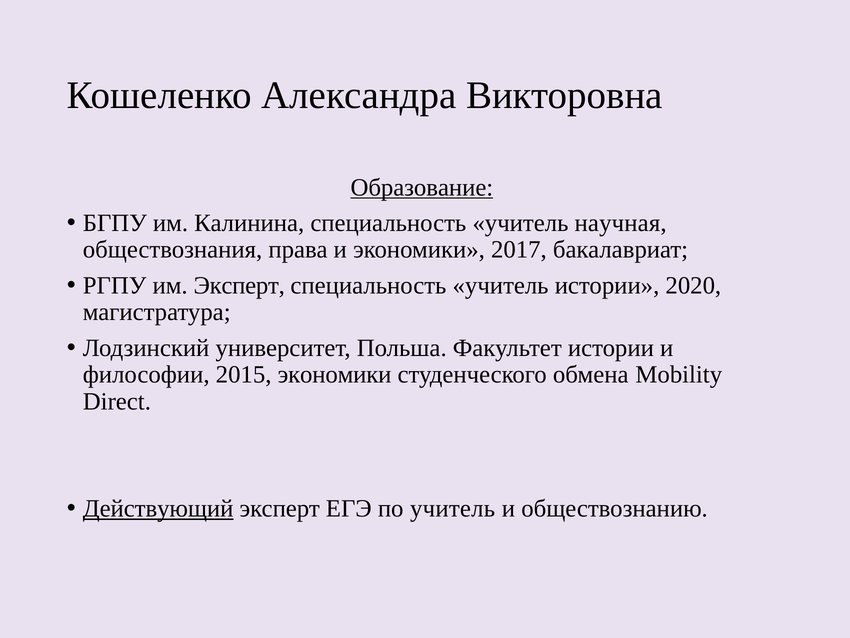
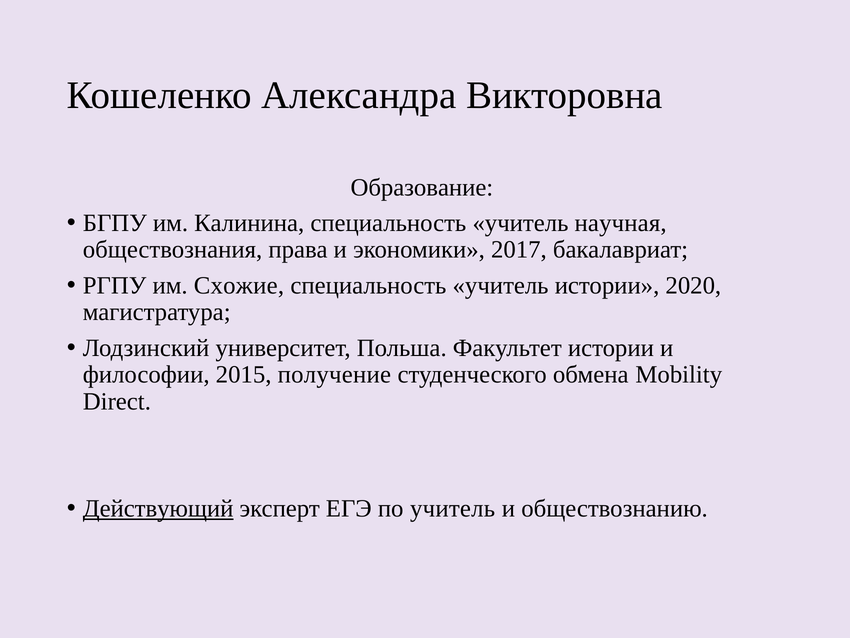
Образование underline: present -> none (422, 187)
им Эксперт: Эксперт -> Схожие (239, 285)
2015 экономики: экономики -> получение (334, 374)
